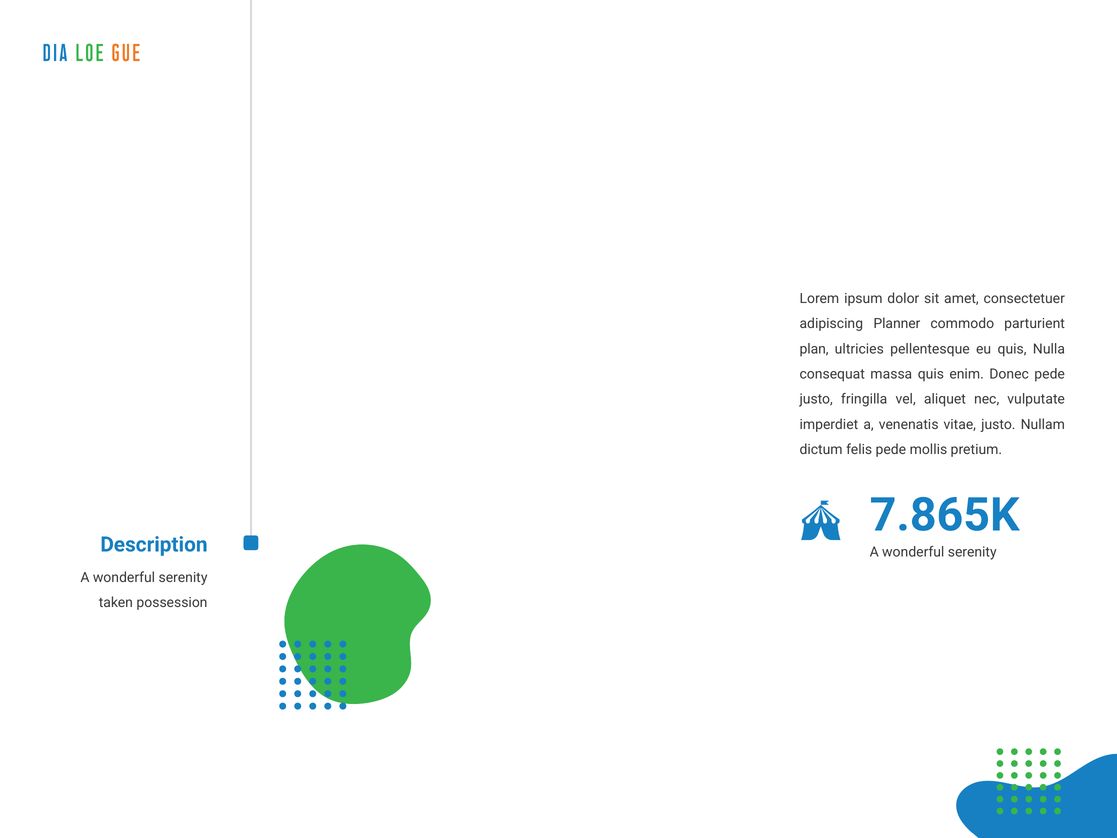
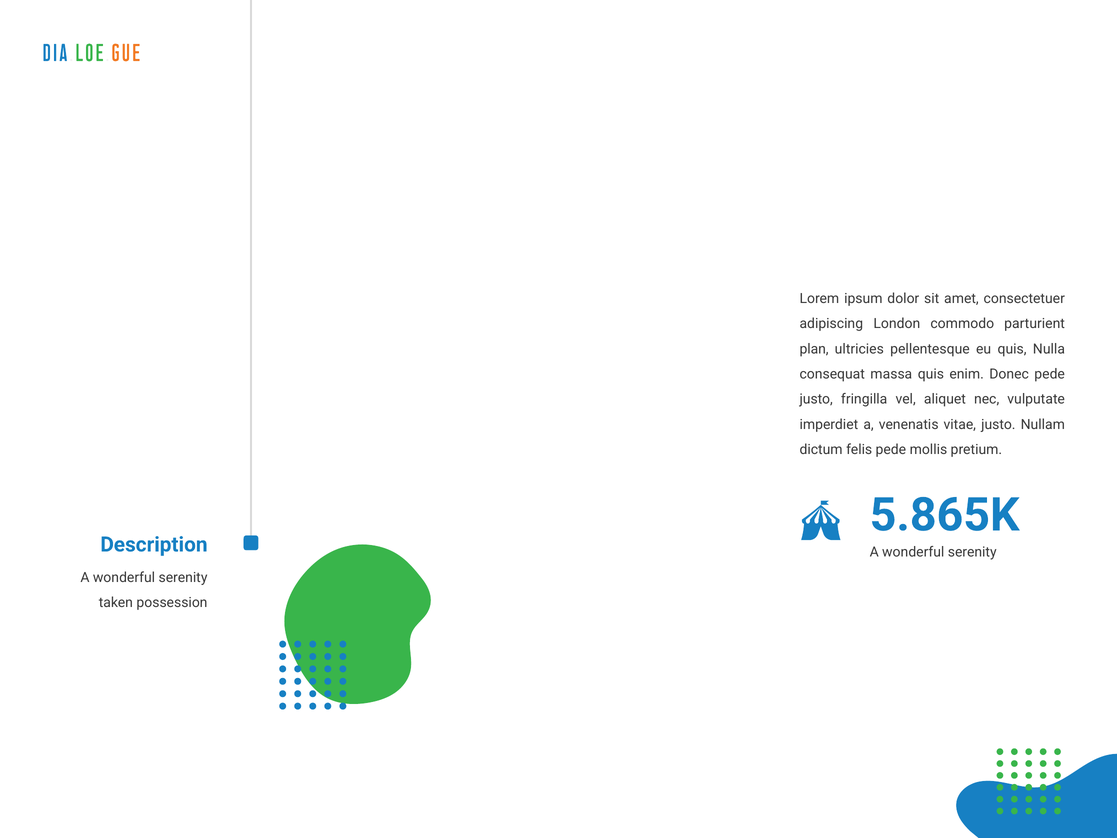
Planner: Planner -> London (897, 324)
7.865K: 7.865K -> 5.865K (945, 515)
